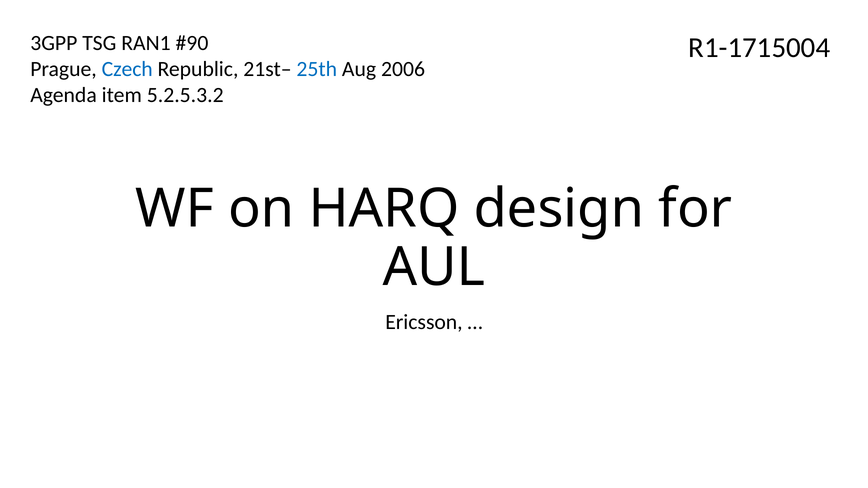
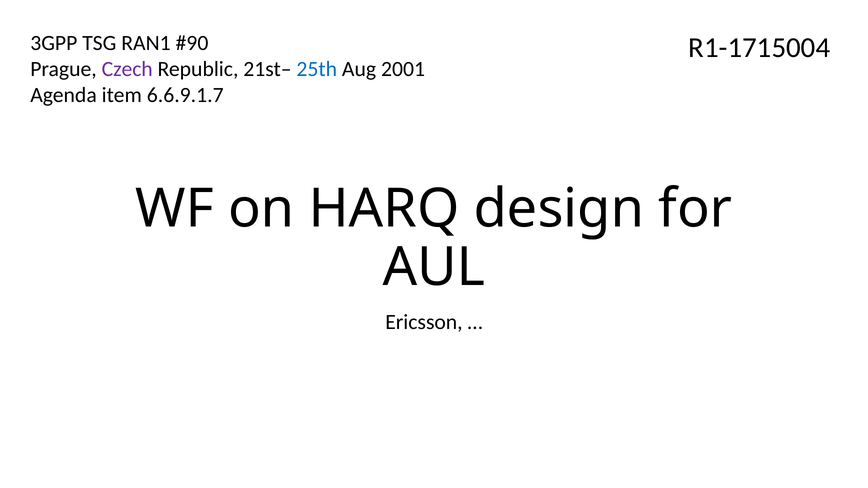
Czech colour: blue -> purple (127, 69)
2006: 2006 -> 2001 (403, 69)
5.2.5.3.2: 5.2.5.3.2 -> 6.6.9.1.7 (185, 95)
